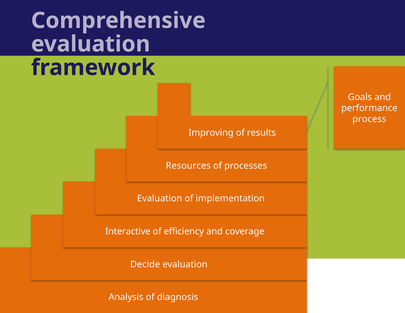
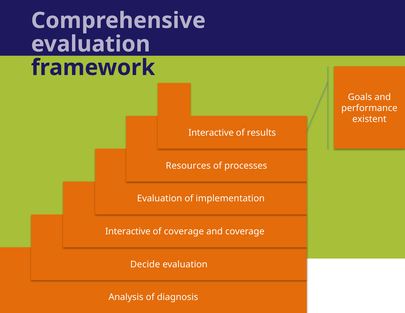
process: process -> existent (369, 119)
Improving: Improving -> Interactive (211, 133)
of efficiency: efficiency -> coverage (184, 231)
